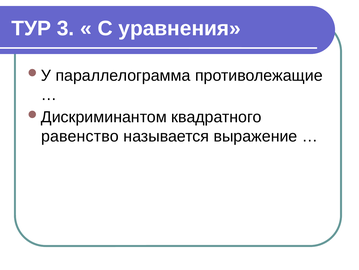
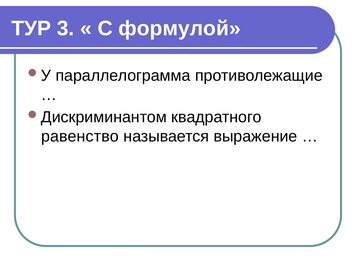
уравнения: уравнения -> формулой (180, 28)
